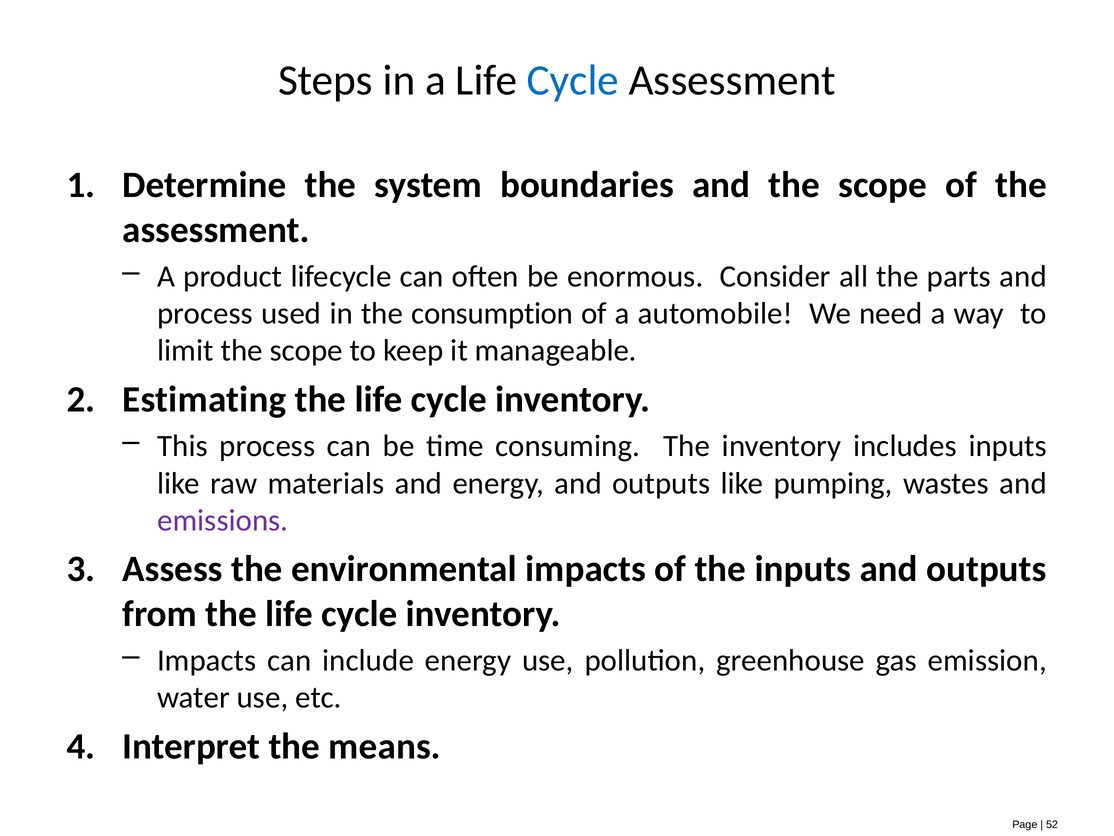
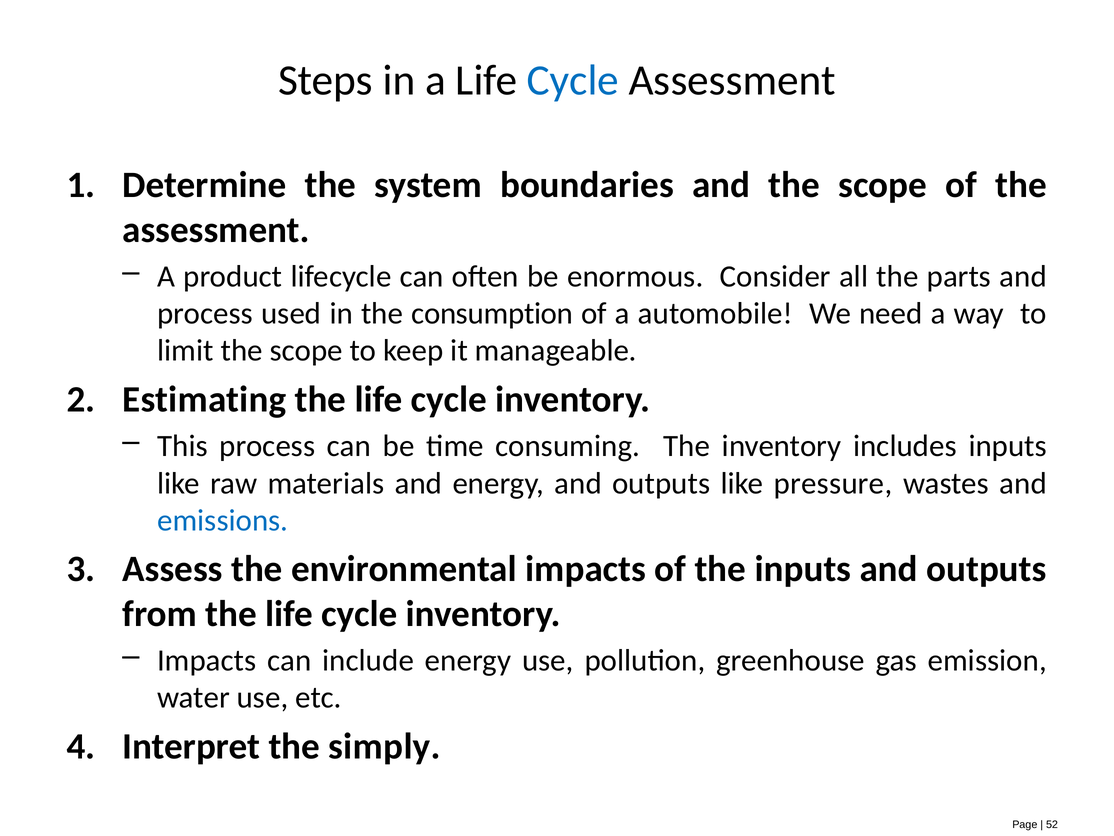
pumping: pumping -> pressure (833, 483)
emissions colour: purple -> blue (223, 520)
means: means -> simply (385, 746)
